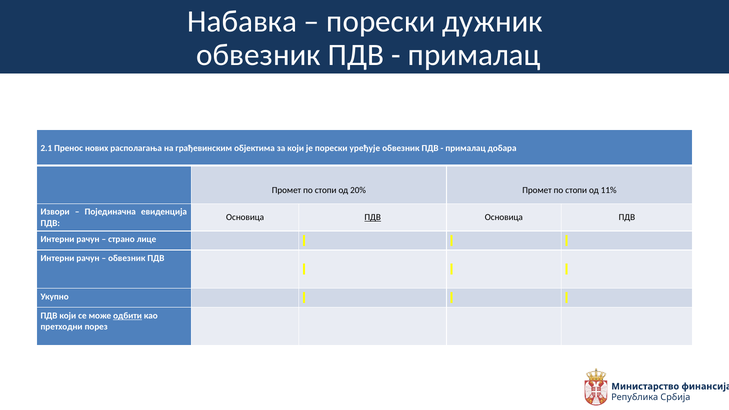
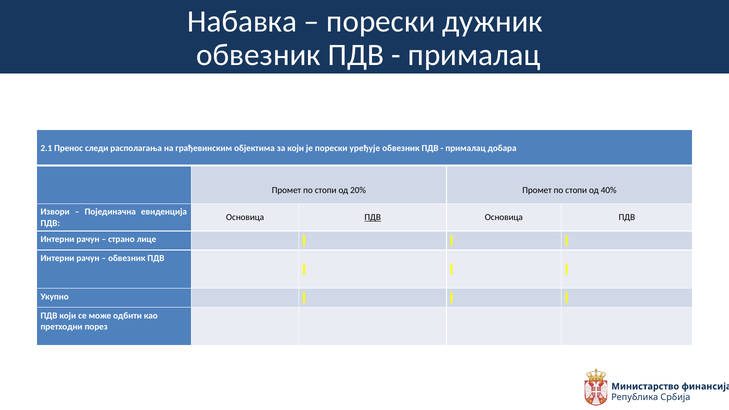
нових: нових -> следи (97, 148)
11%: 11% -> 40% (609, 190)
одбити underline: present -> none (128, 316)
